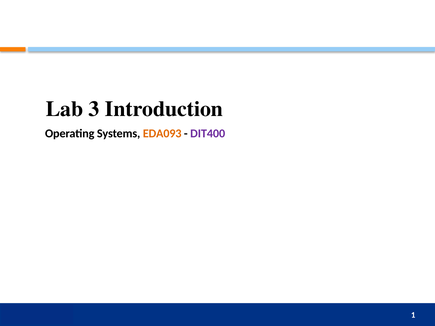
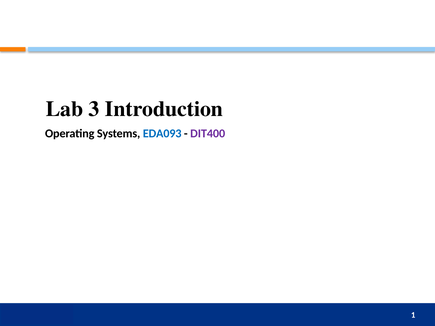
EDA093 colour: orange -> blue (162, 134)
